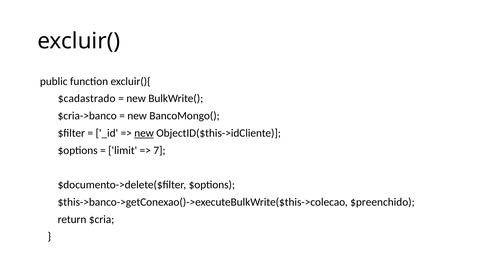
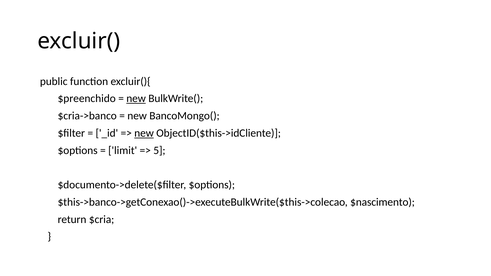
$cadastrado: $cadastrado -> $preenchido (87, 99)
new underline: none -> present (136, 99)
7: 7 -> 5 (159, 150)
$preenchido: $preenchido -> $nascimento (382, 202)
